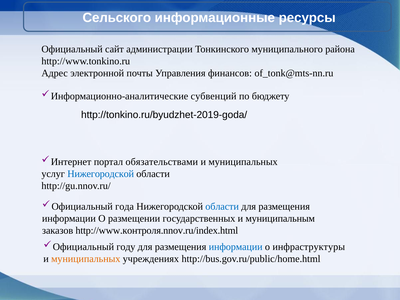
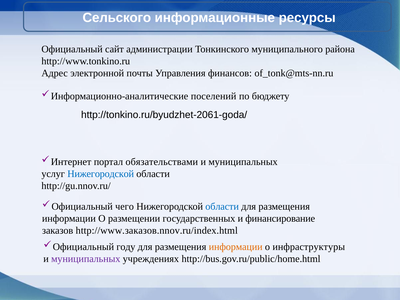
субвенций: субвенций -> поселений (214, 96)
http://tonkino.ru/byudzhet-2019-goda/: http://tonkino.ru/byudzhet-2019-goda/ -> http://tonkino.ru/byudzhet-2061-goda/ (164, 115)
года: года -> чего (125, 206)
муниципальным: муниципальным -> финансирование (280, 218)
http://www.контроля.nnov.ru/index.html: http://www.контроля.nnov.ru/index.html -> http://www.заказов.nnov.ru/index.html (157, 230)
информации colour: blue -> orange (236, 247)
муниципальных colour: orange -> purple (86, 259)
